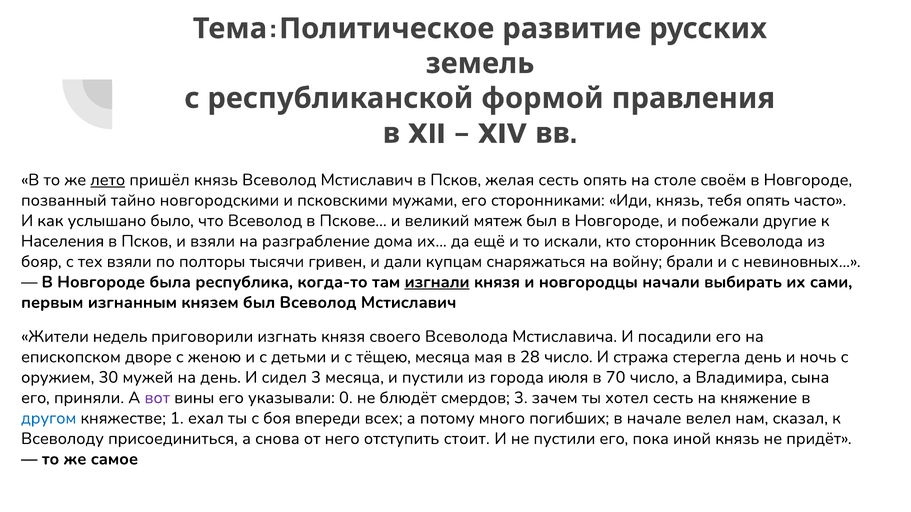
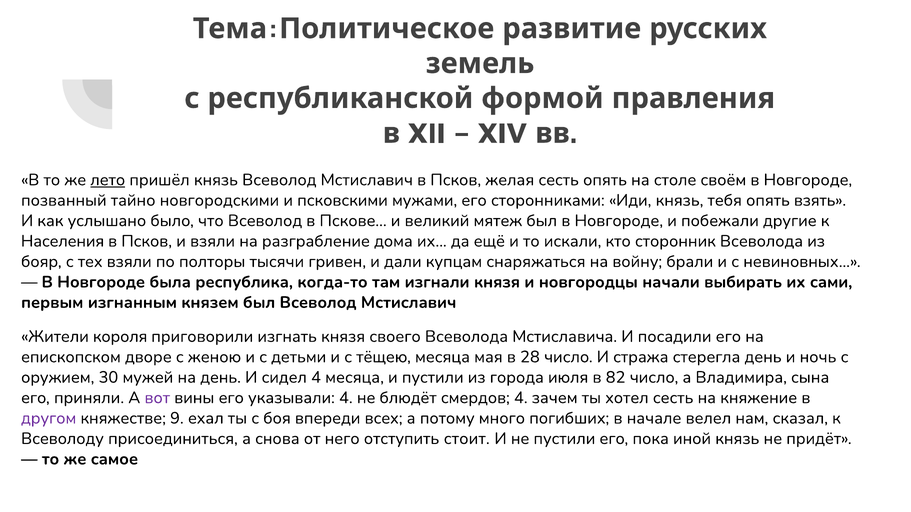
часто: часто -> взять (820, 200)
изгнали underline: present -> none (437, 282)
недель: недель -> короля (120, 337)
сидел 3: 3 -> 4 (316, 378)
70: 70 -> 82 (616, 378)
указывали 0: 0 -> 4 (346, 398)
смердов 3: 3 -> 4 (521, 398)
другом colour: blue -> purple (49, 419)
1: 1 -> 9 (177, 419)
